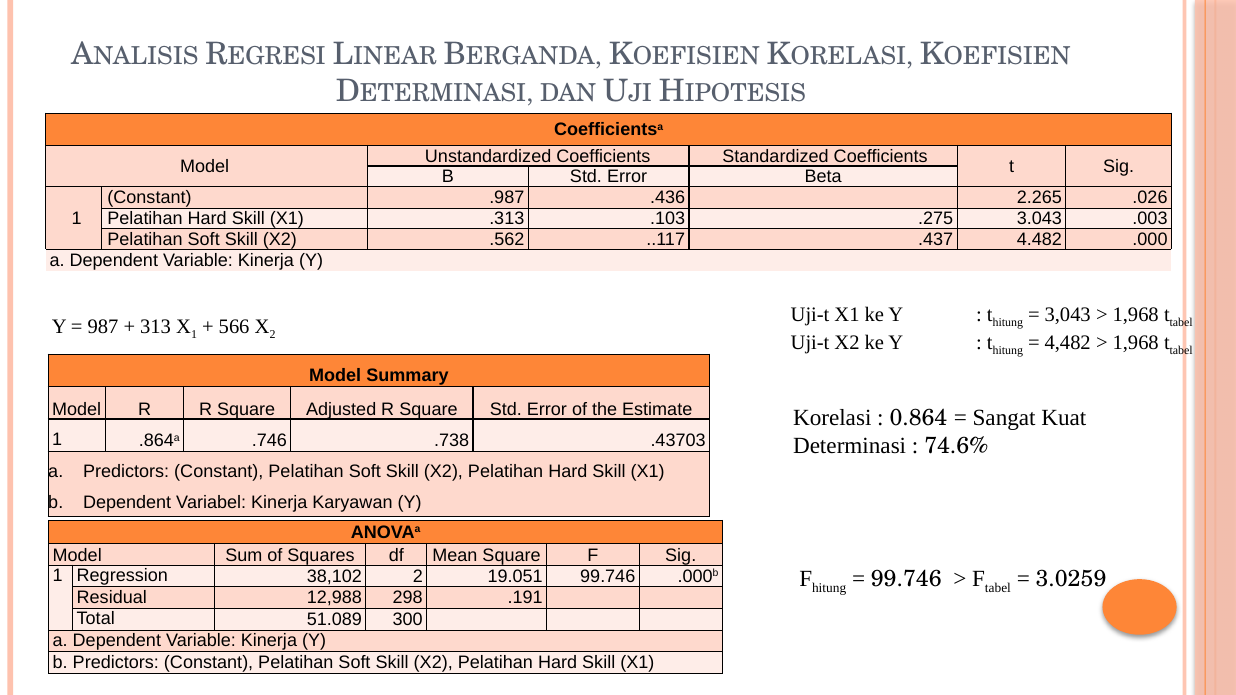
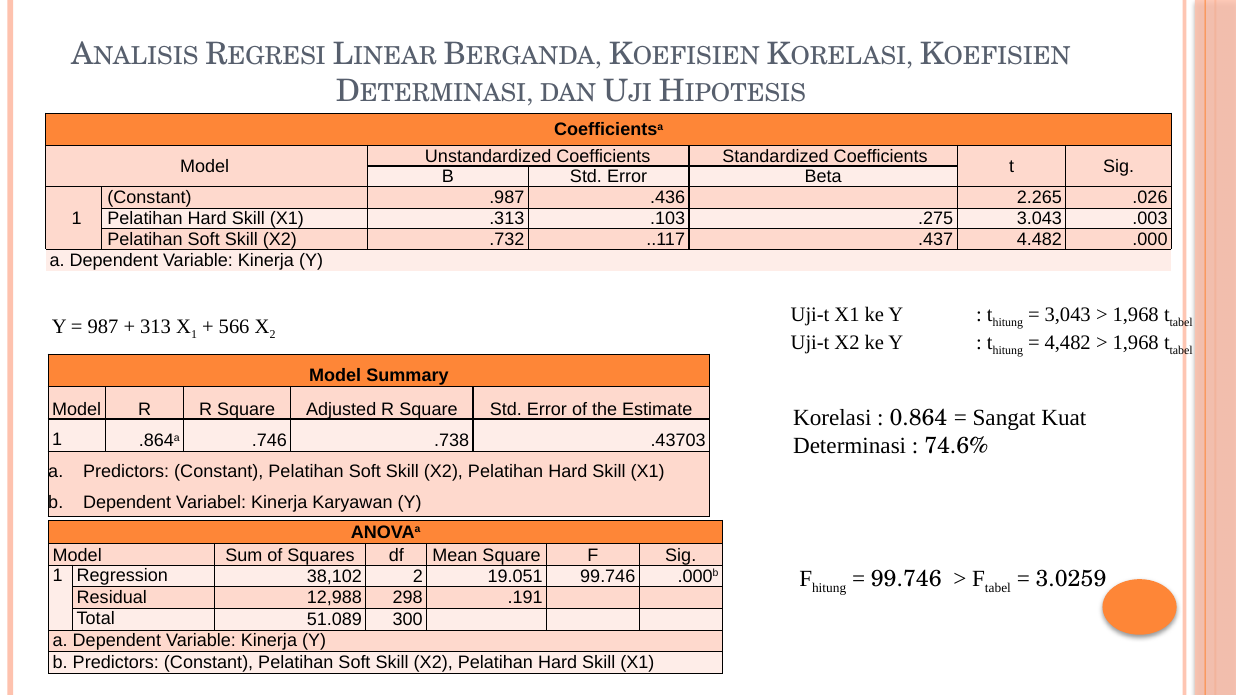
.562: .562 -> .732 (507, 240)
